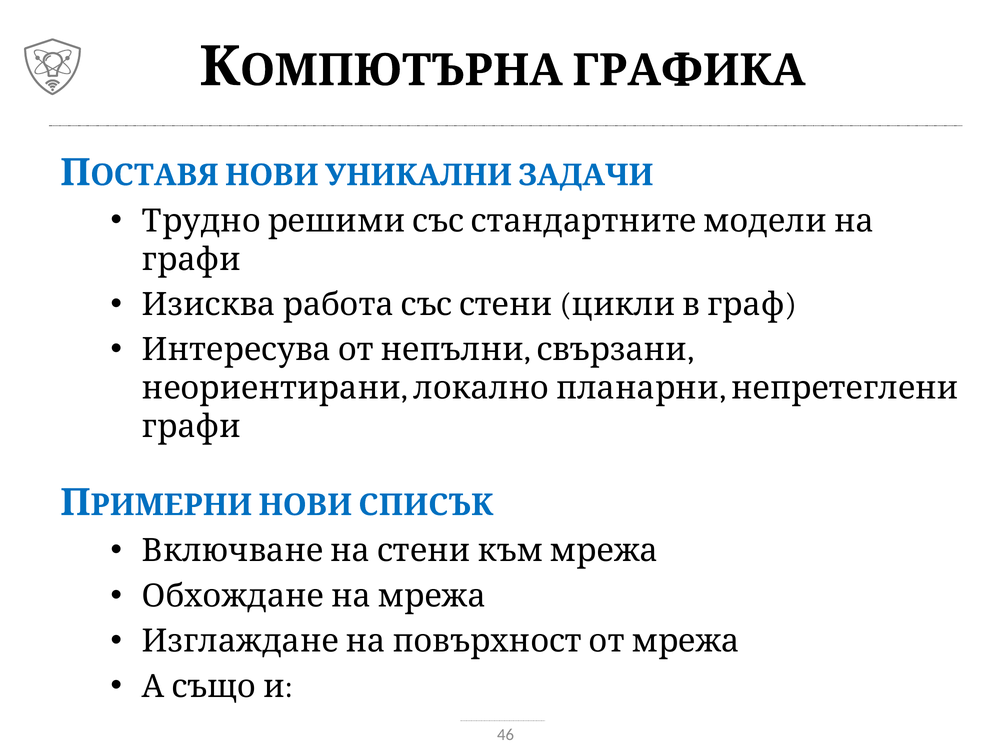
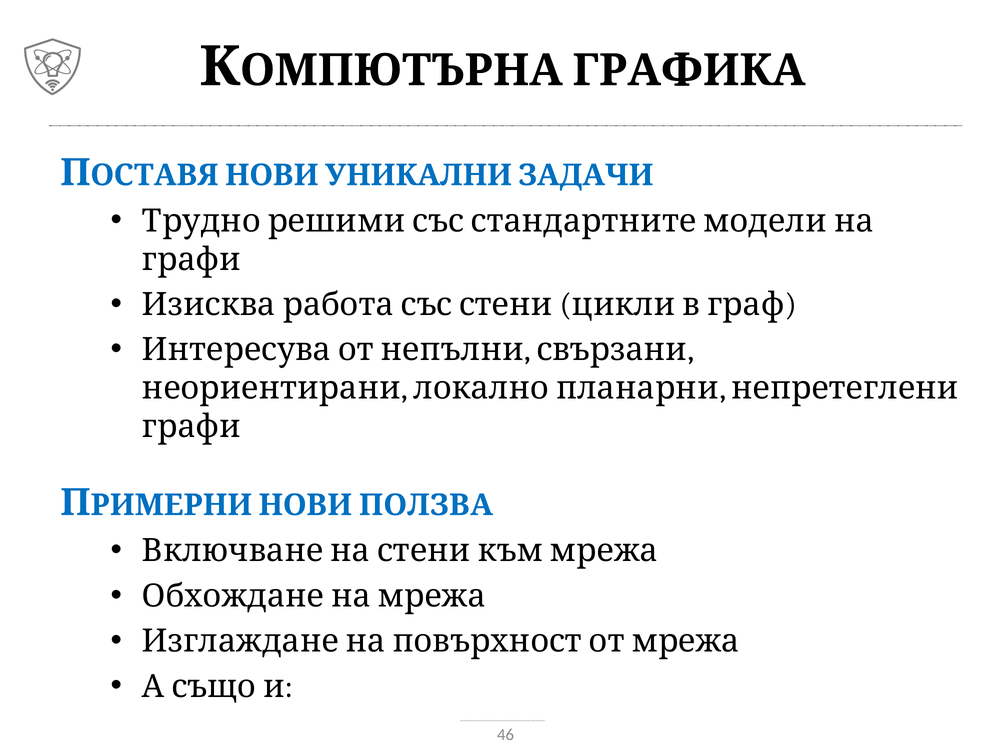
СПИСЪК: СПИСЪК -> ПОЛЗВА (426, 505)
